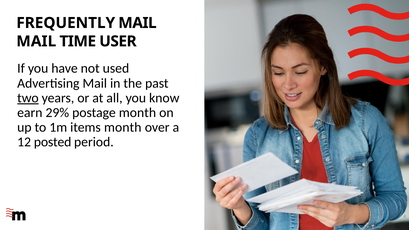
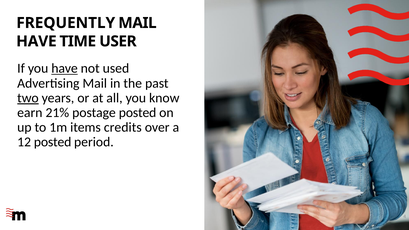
MAIL: MAIL -> HAVE (36, 41)
have underline: none -> present (65, 69)
29%: 29% -> 21% (57, 113)
postage month: month -> posted (138, 113)
items month: month -> credits (123, 127)
